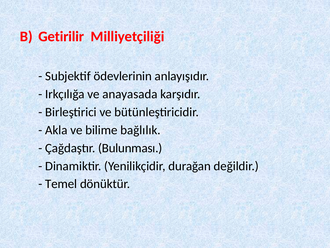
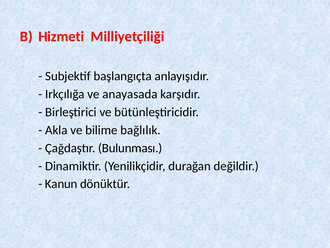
Getirilir: Getirilir -> Hizmeti (61, 36)
ödevlerinin: ödevlerinin -> başlangıçta (123, 76)
Temel: Temel -> Kanun (61, 184)
